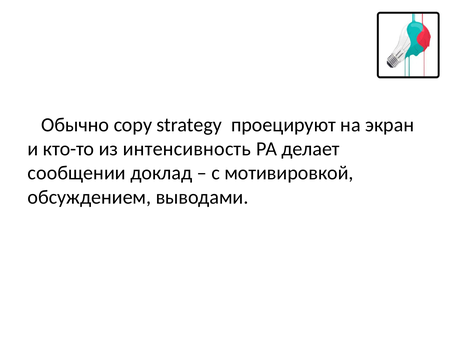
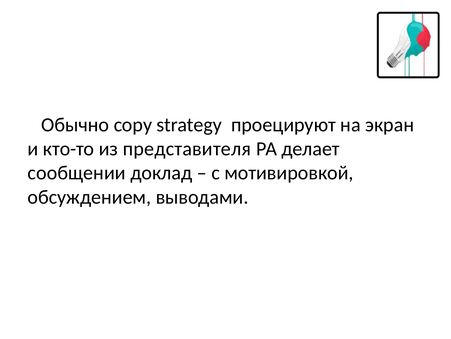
интенсивность: интенсивность -> представителя (187, 149)
